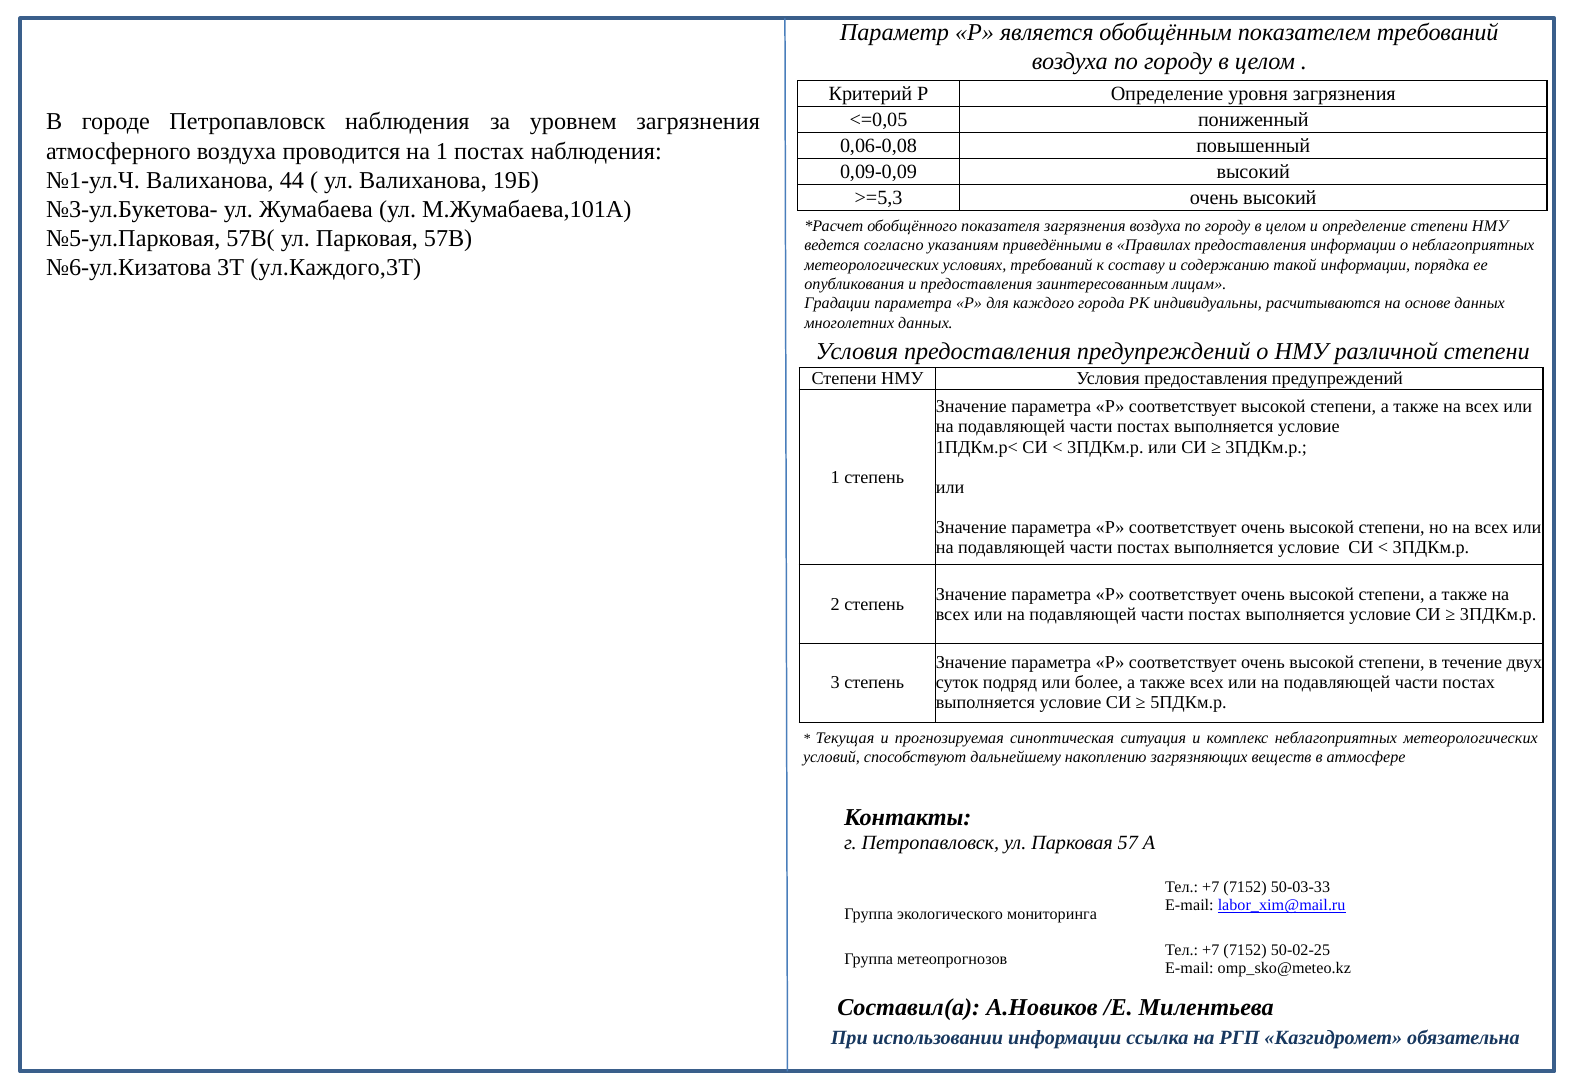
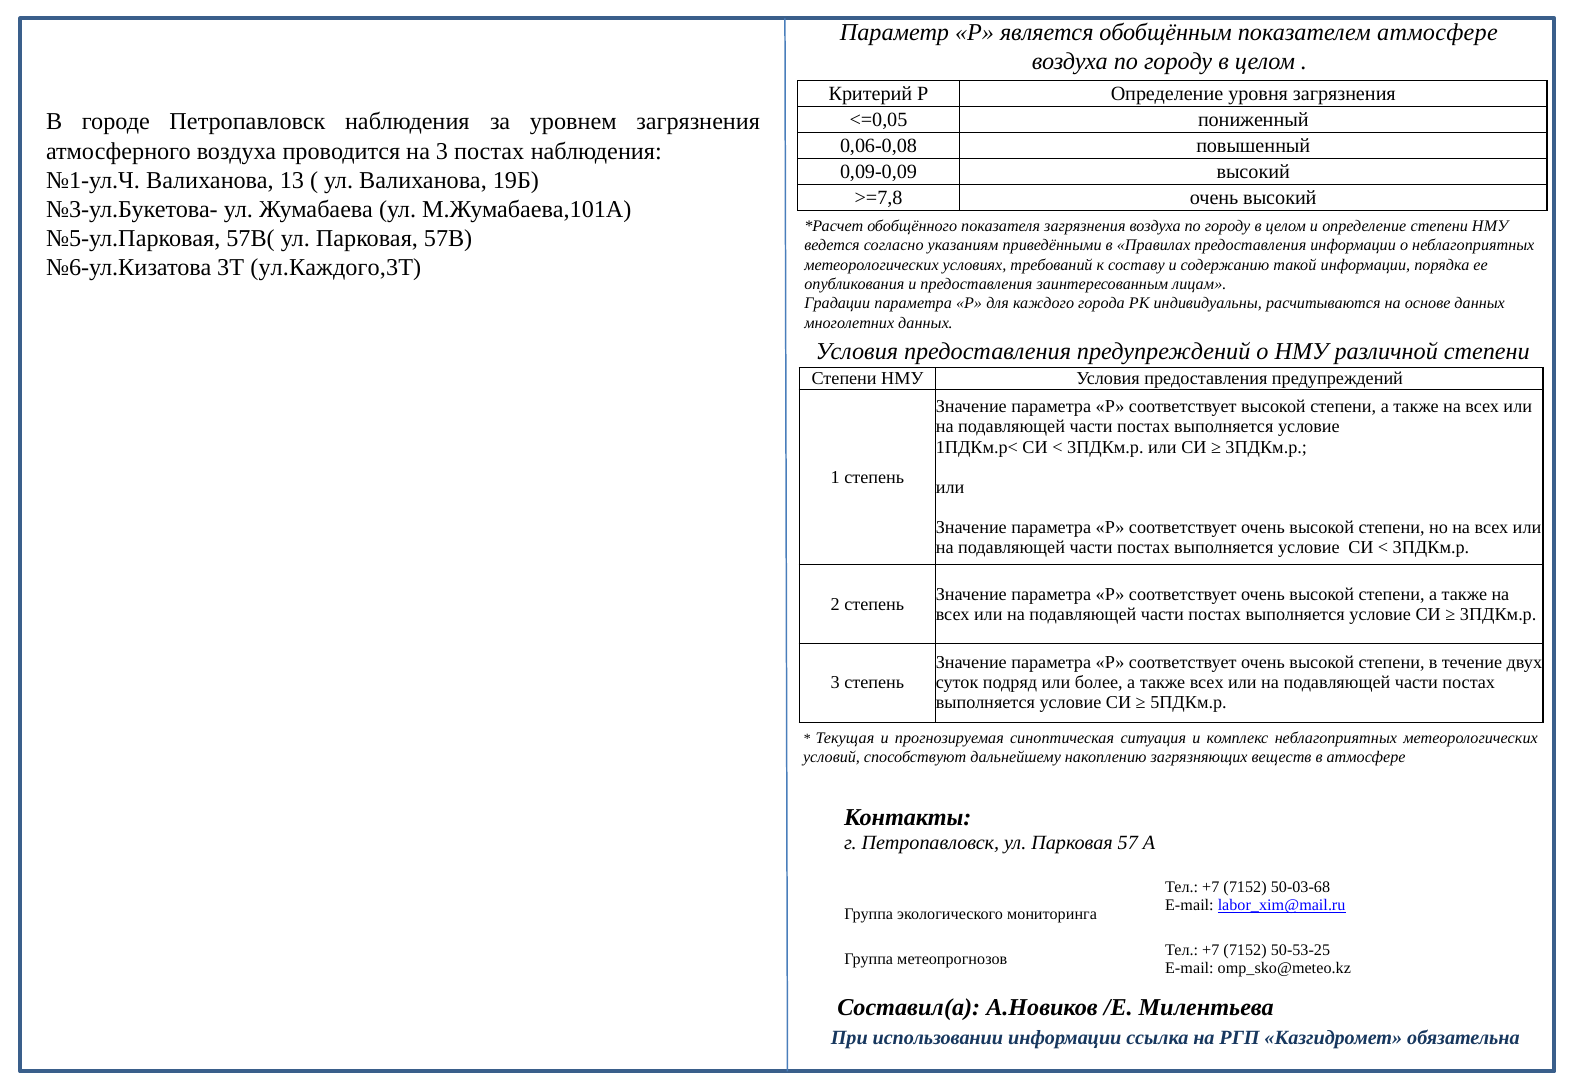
показателем требований: требований -> атмосфере (1437, 32)
на 1: 1 -> 3 (442, 151)
44: 44 -> 13 (292, 180)
>=5,3: >=5,3 -> >=7,8 (879, 198)
50-03-33: 50-03-33 -> 50-03-68 (1300, 888)
50-02-25: 50-02-25 -> 50-53-25 (1300, 951)
